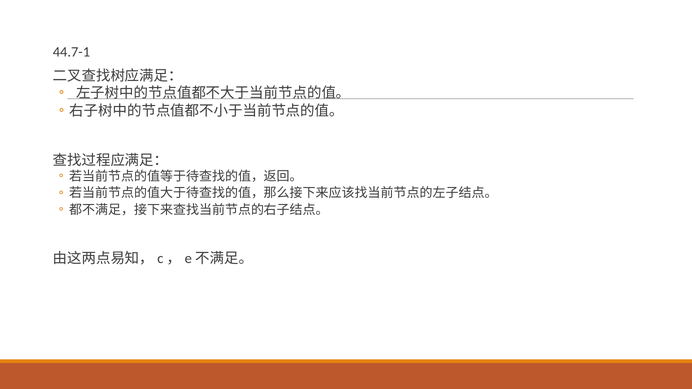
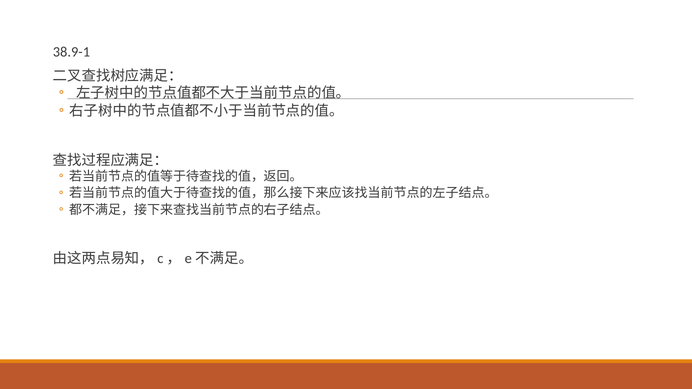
44.7-1: 44.7-1 -> 38.9-1 (71, 52)
